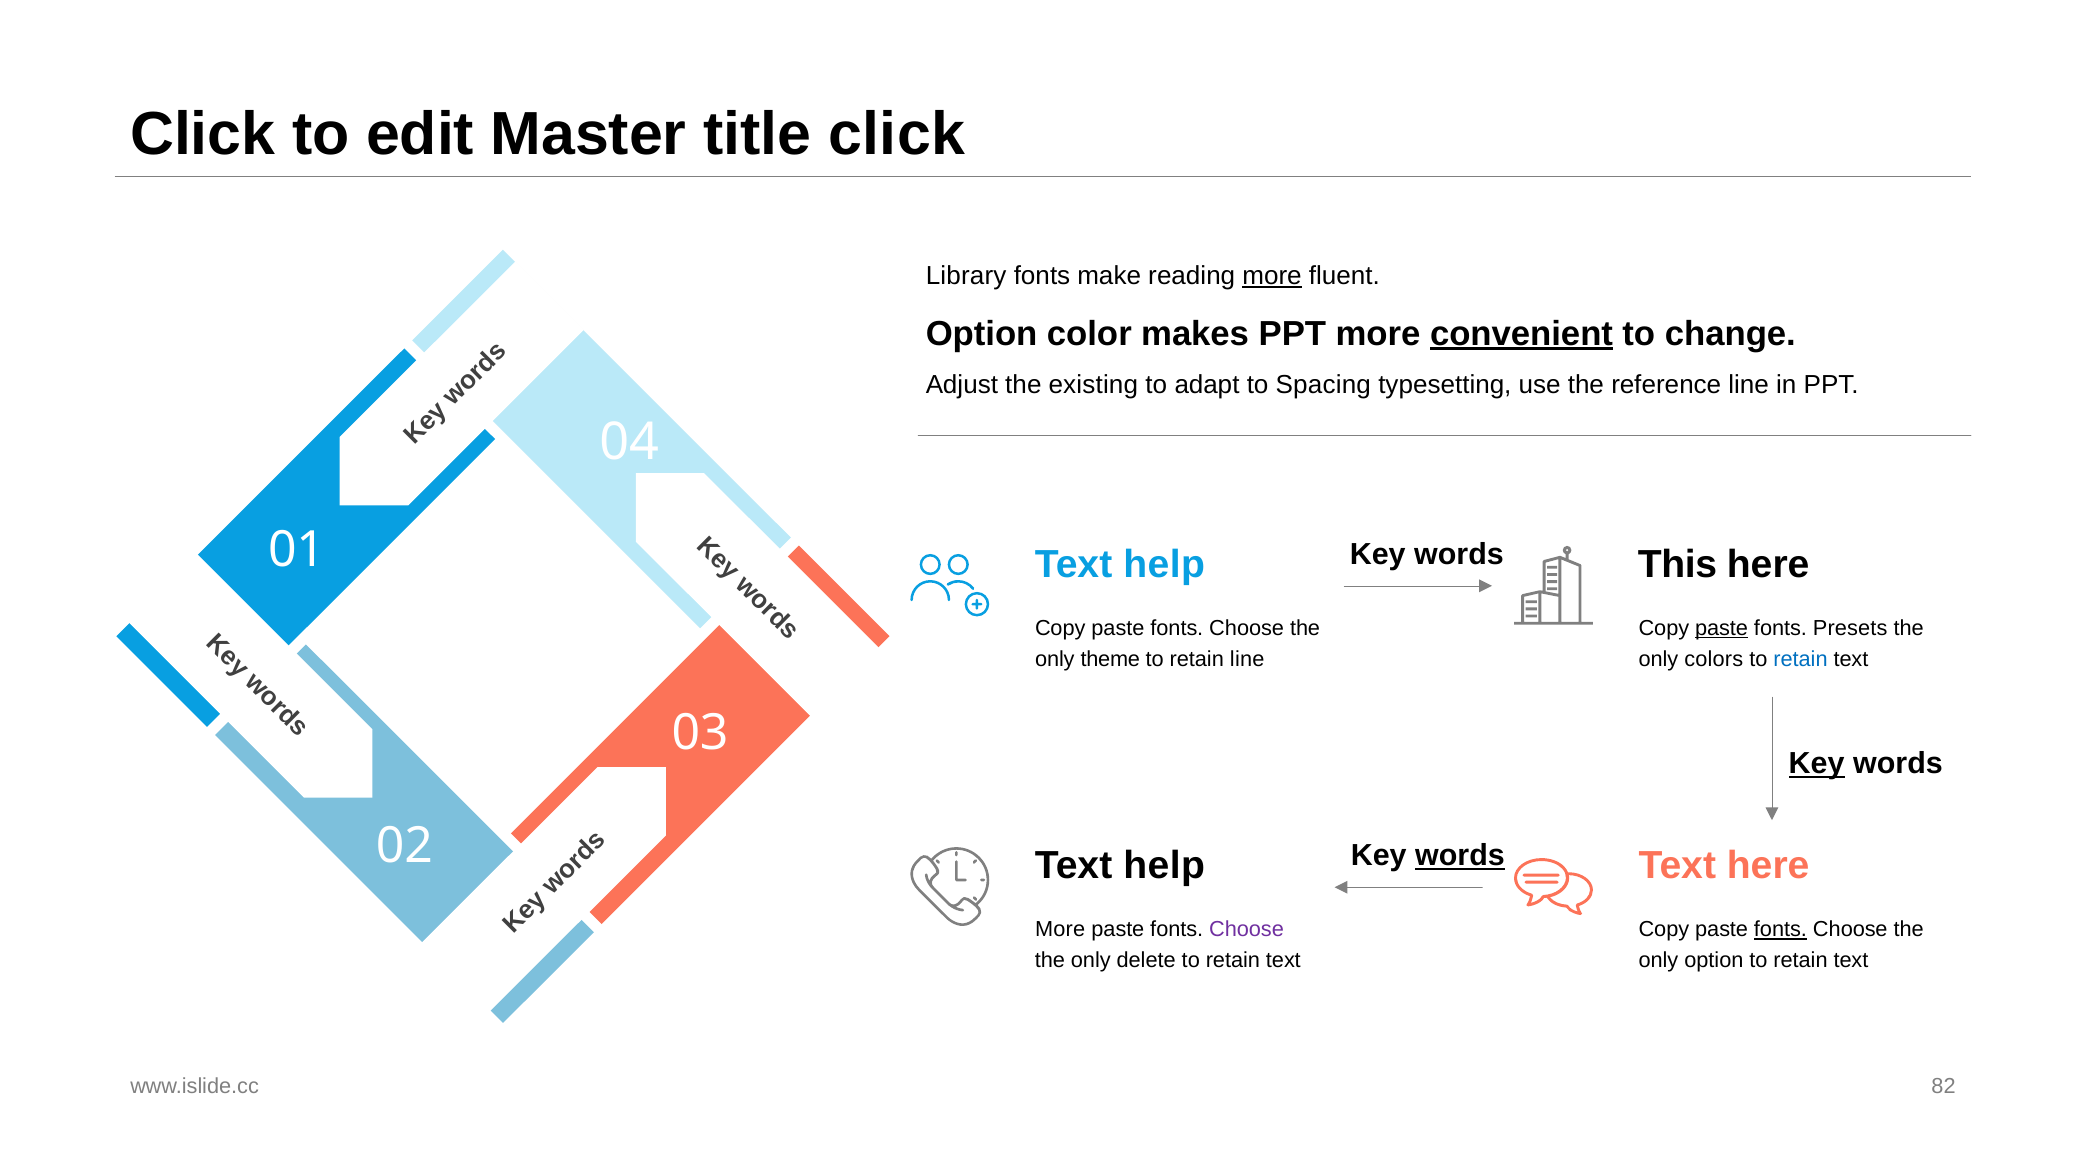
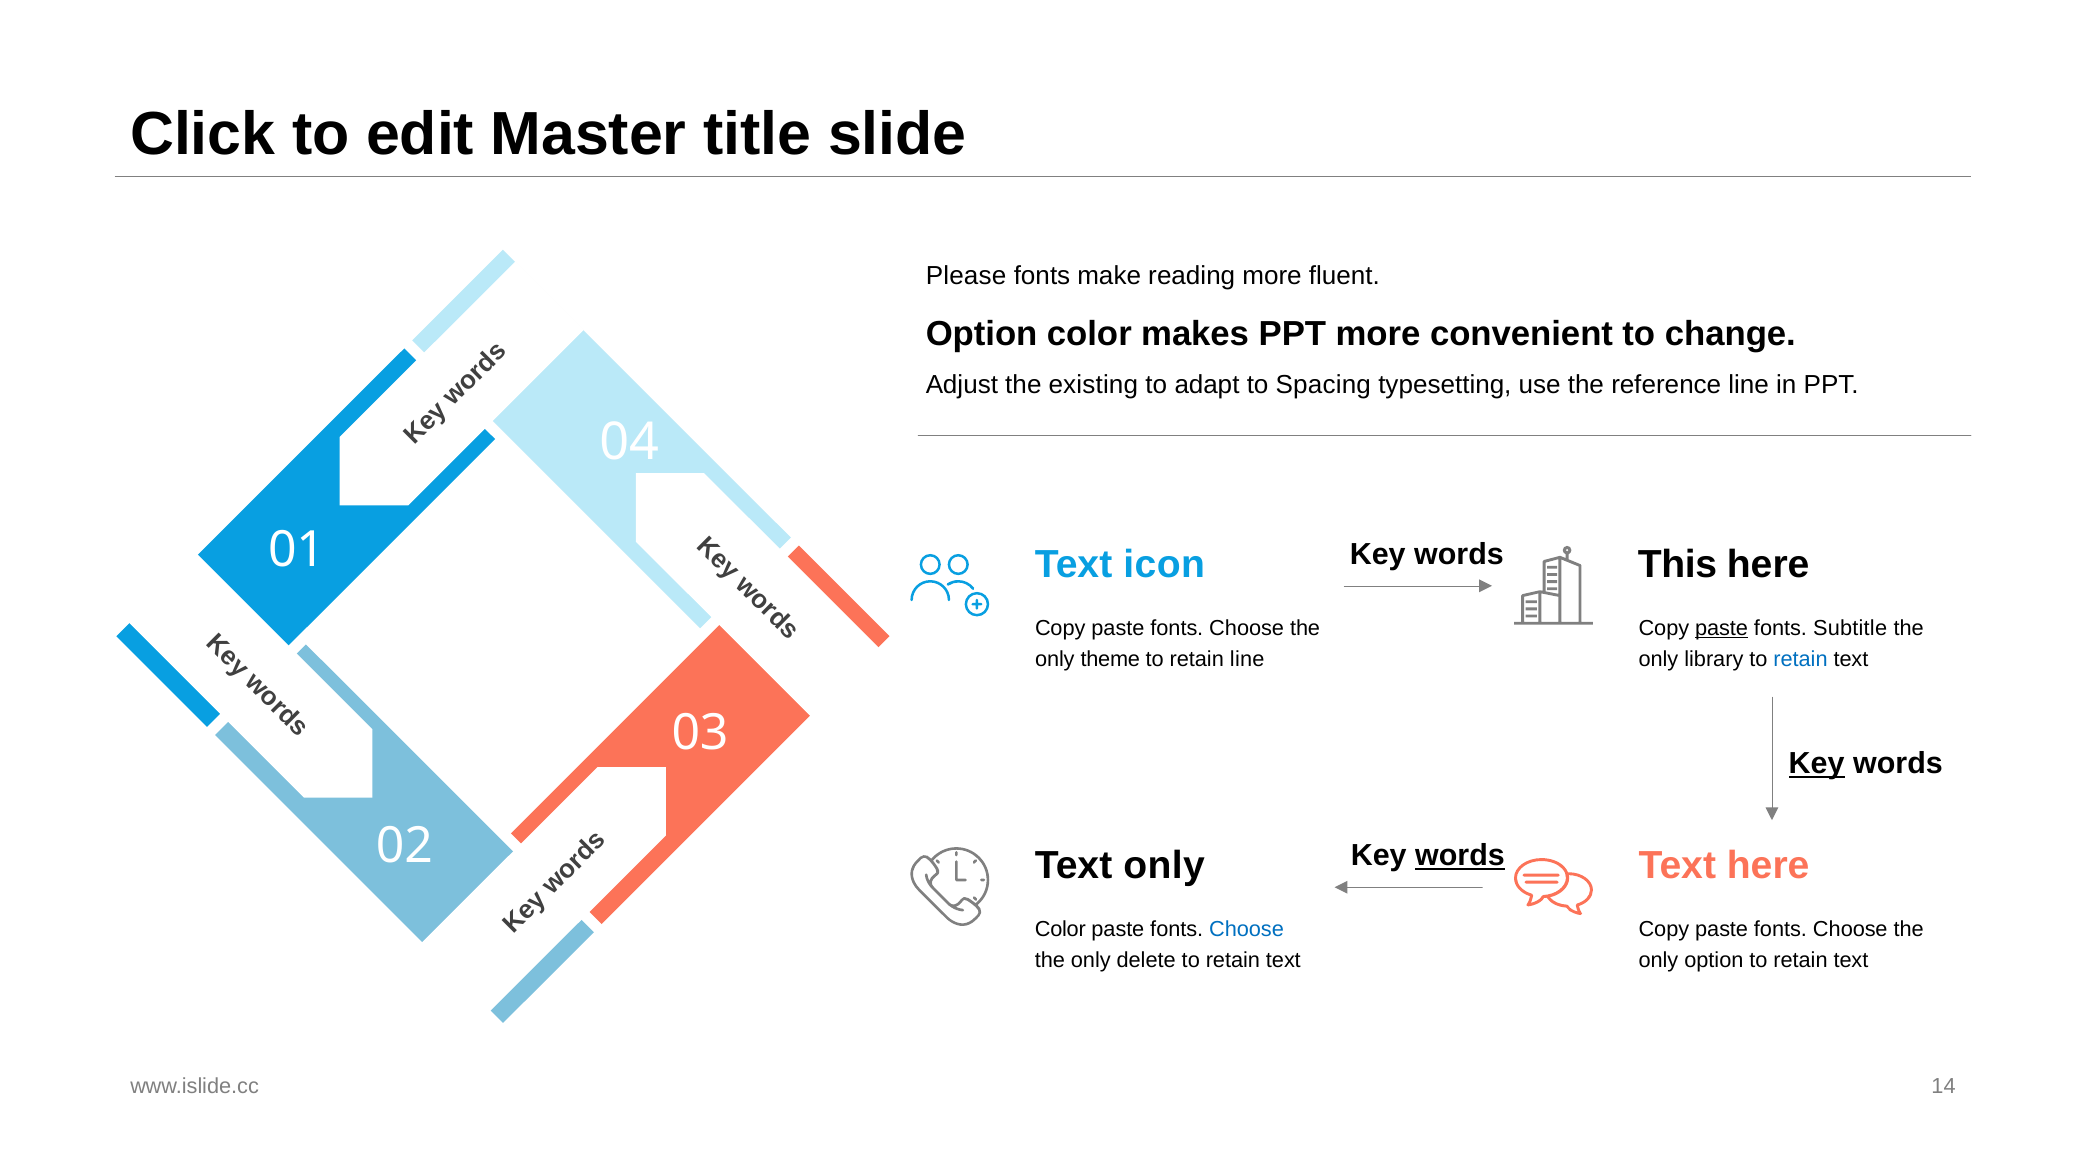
title click: click -> slide (897, 135)
Library: Library -> Please (966, 276)
more underline: present -> none (1272, 276)
convenient underline: present -> none (1522, 334)
help: help -> icon (1164, 564)
Presets: Presets -> Subtitle (1850, 628)
colors: colors -> library (1714, 659)
help: help -> only (1164, 866)
More: More -> Color (1060, 930)
Choose colour: purple -> blue (1246, 930)
fonts underline: present -> none (1780, 930)
82: 82 -> 14 (1944, 1087)
